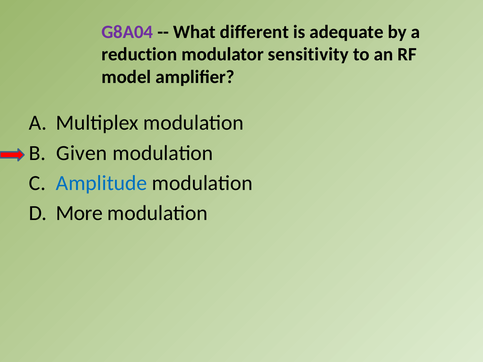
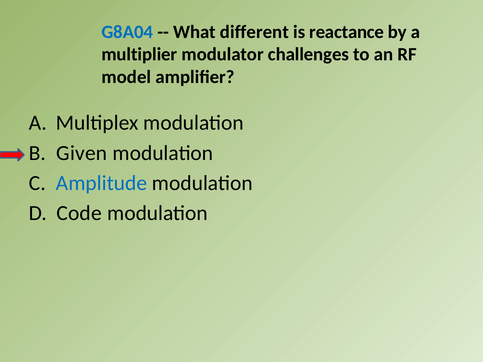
G8A04 colour: purple -> blue (127, 32)
adequate: adequate -> reactance (347, 32)
reduction: reduction -> multiplier (139, 54)
sensitivity: sensitivity -> challenges (308, 54)
More: More -> Code (79, 213)
